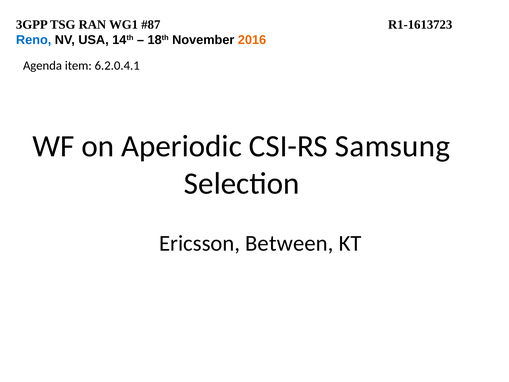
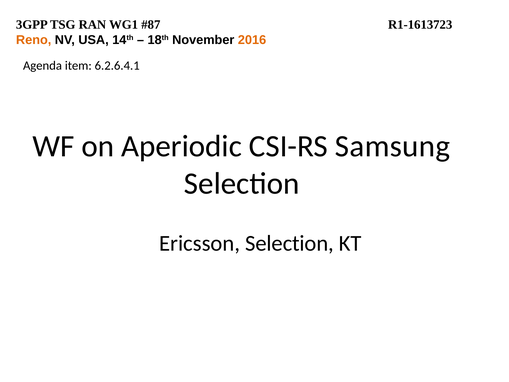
Reno colour: blue -> orange (34, 40)
6.2.0.4.1: 6.2.0.4.1 -> 6.2.6.4.1 (117, 66)
Ericsson Between: Between -> Selection (289, 243)
